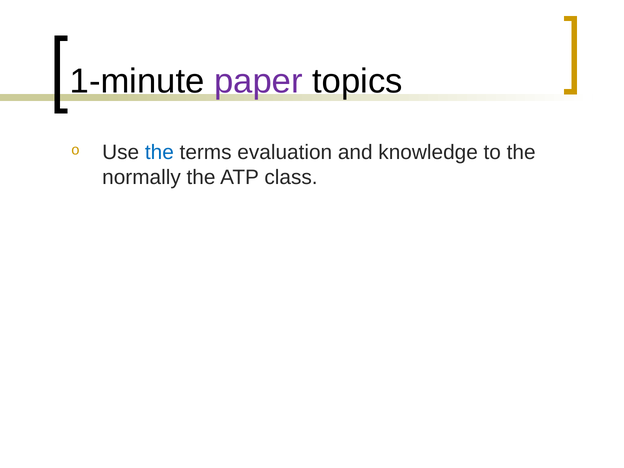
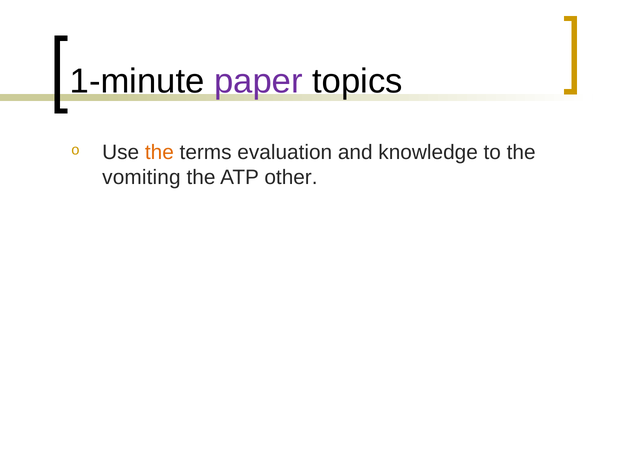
the colour: blue -> orange (159, 152)
normally: normally -> vomiting (141, 177)
class: class -> other (291, 177)
